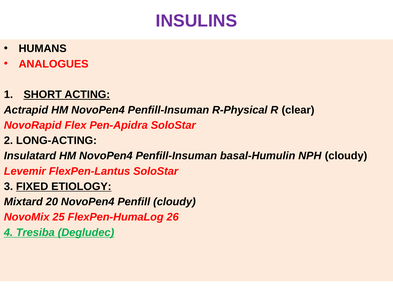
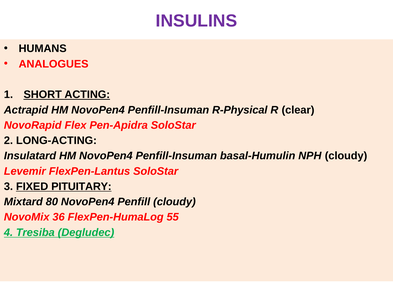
ETIOLOGY: ETIOLOGY -> PITUITARY (81, 186)
20: 20 -> 80 (52, 202)
25: 25 -> 36 (59, 217)
26: 26 -> 55 (173, 217)
